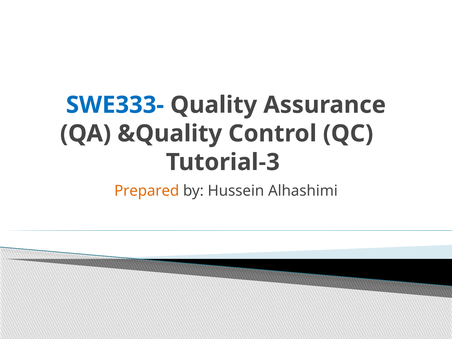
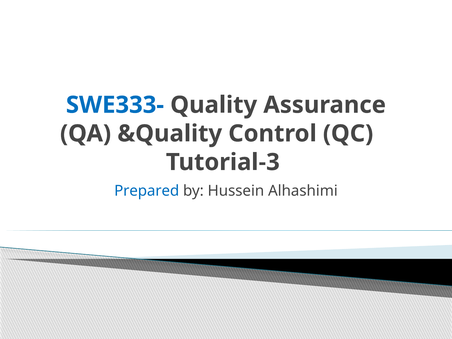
Prepared colour: orange -> blue (147, 191)
